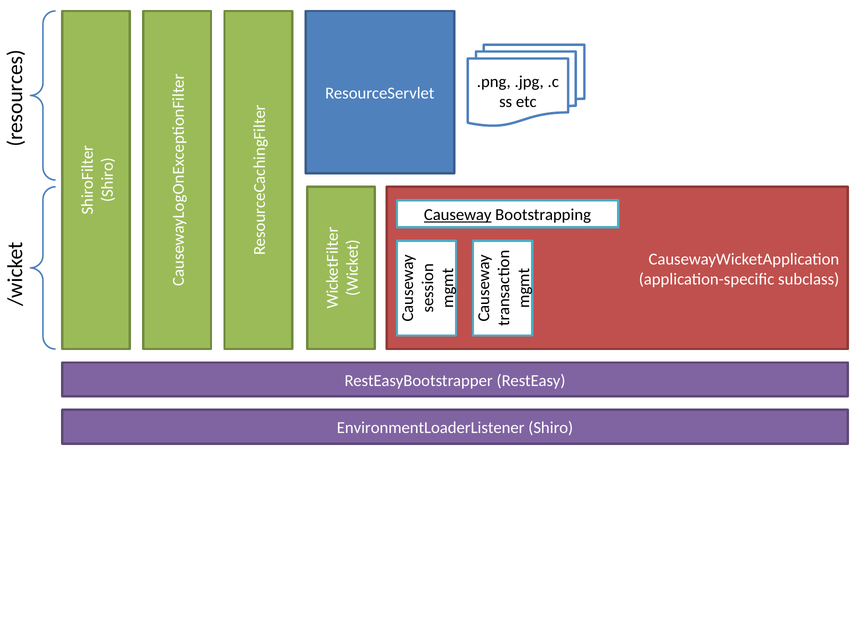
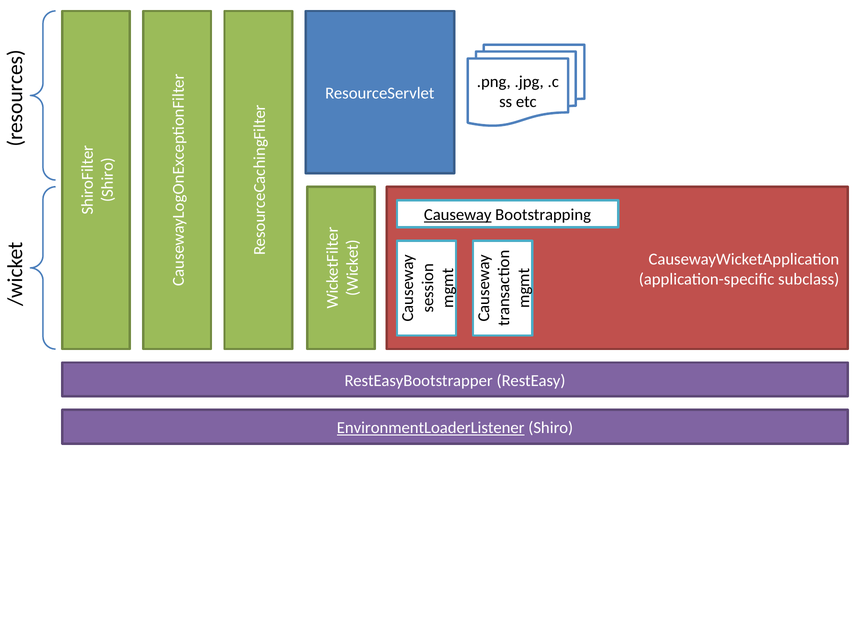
EnvironmentLoaderListener underline: none -> present (431, 428)
